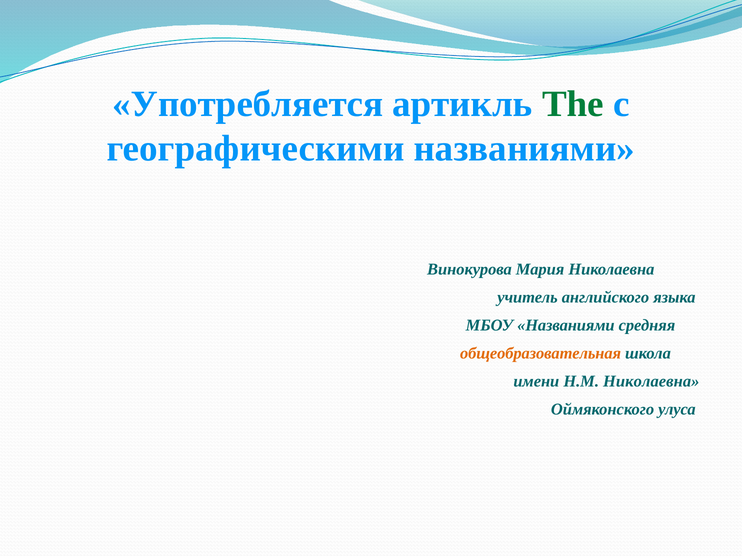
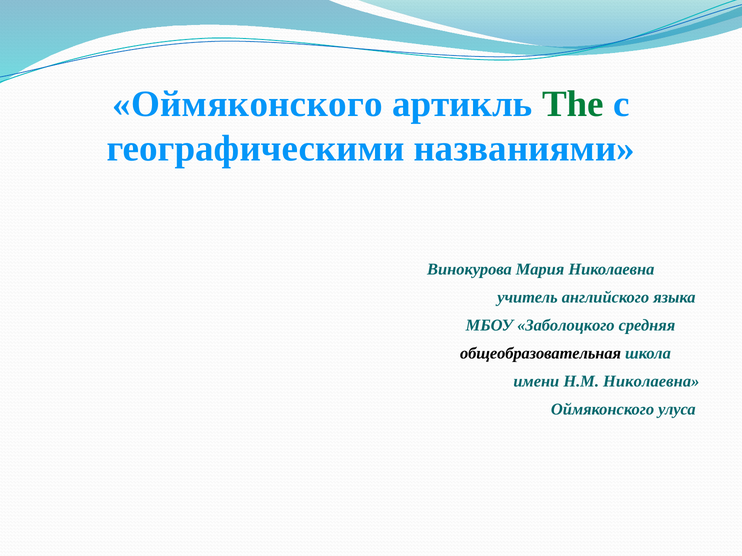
Употребляется: Употребляется -> Оймяконского (248, 104)
МБОУ Названиями: Названиями -> Заболоцкого (566, 326)
общеобразовательная colour: orange -> black (541, 354)
